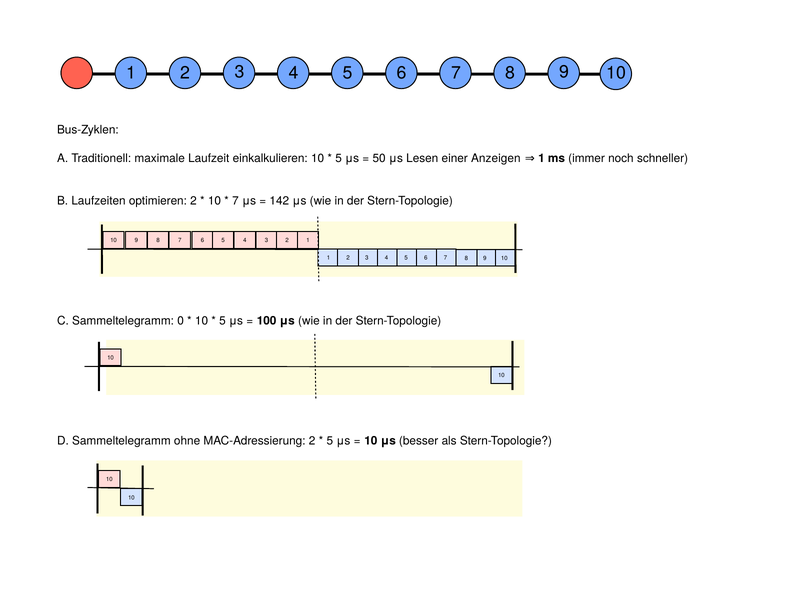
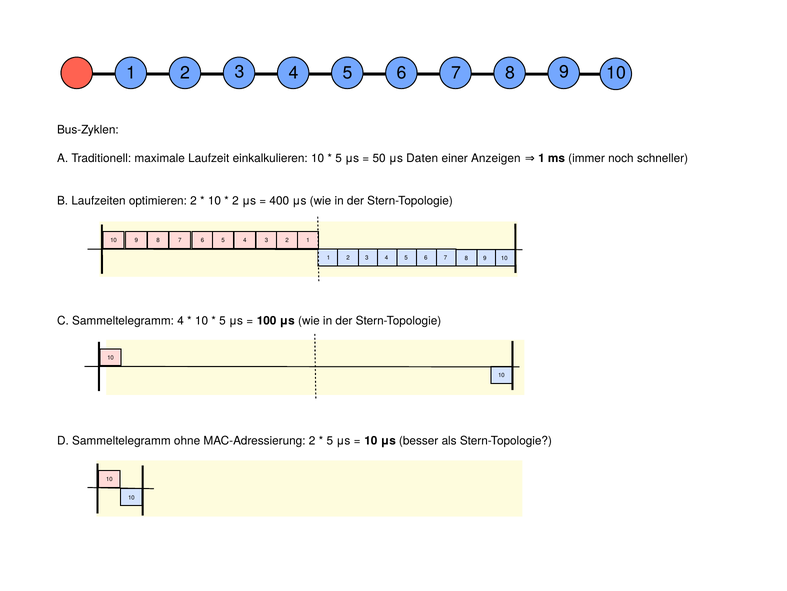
Lesen: Lesen -> Daten (422, 158)
7: 7 -> 2 (235, 201)
142: 142 -> 400 (279, 201)
Sammeltelegramm 0: 0 -> 4 (181, 321)
